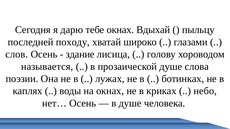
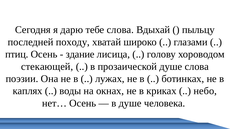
тебе окнах: окнах -> слова (120, 30)
слов: слов -> птиц (17, 54)
называется: называется -> стекающей (47, 67)
